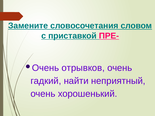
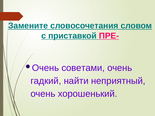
отрывков: отрывков -> советами (83, 68)
